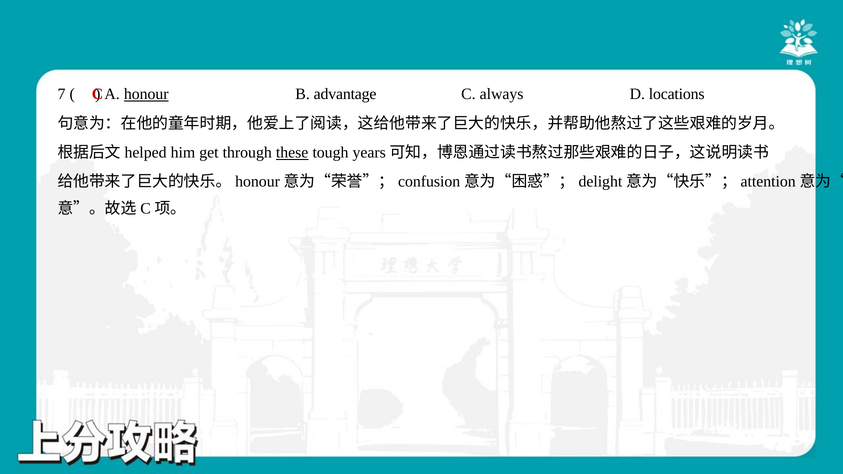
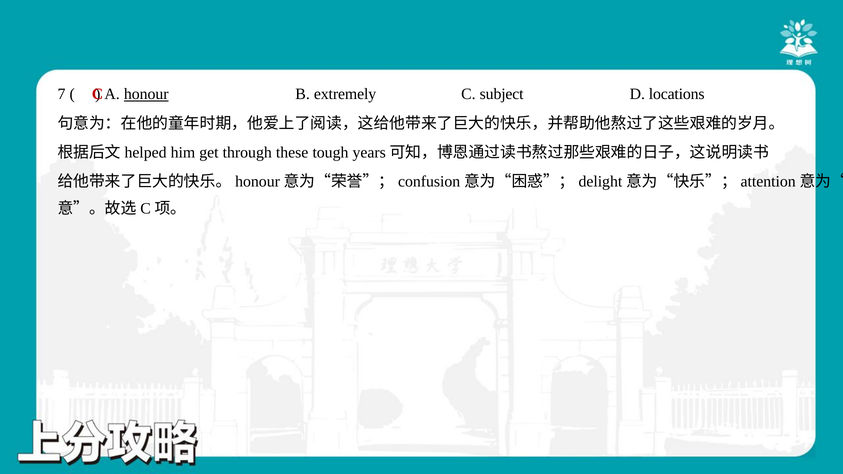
advantage: advantage -> extremely (345, 94)
always: always -> subject (502, 94)
these underline: present -> none (292, 153)
